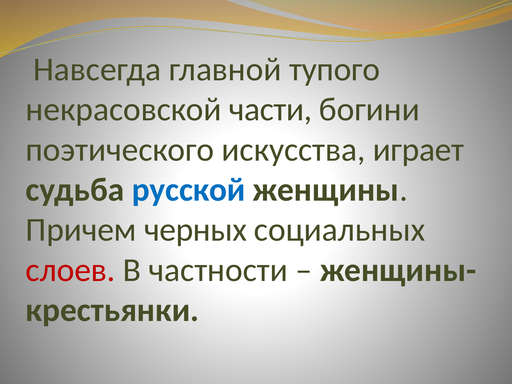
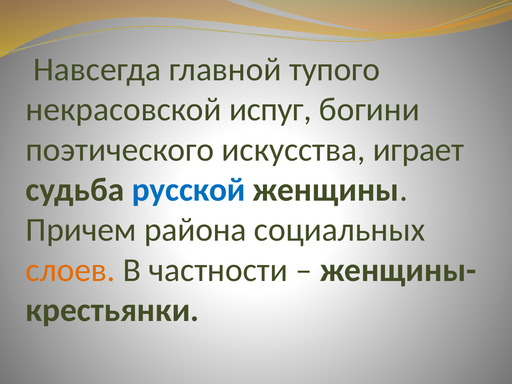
части: части -> испуг (270, 110)
черных: черных -> района (195, 230)
слоев colour: red -> orange (71, 270)
